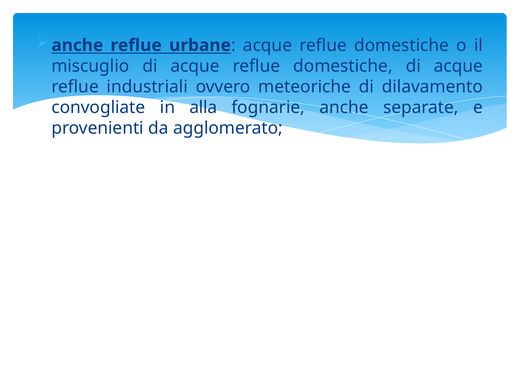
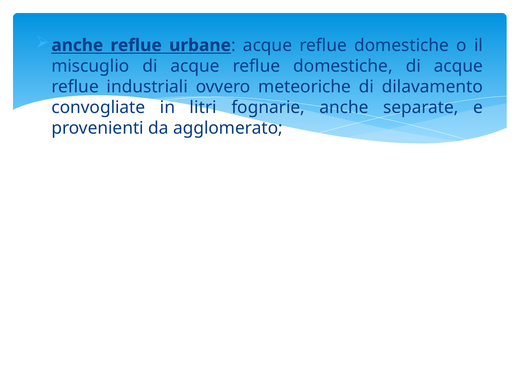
alla: alla -> litri (203, 108)
